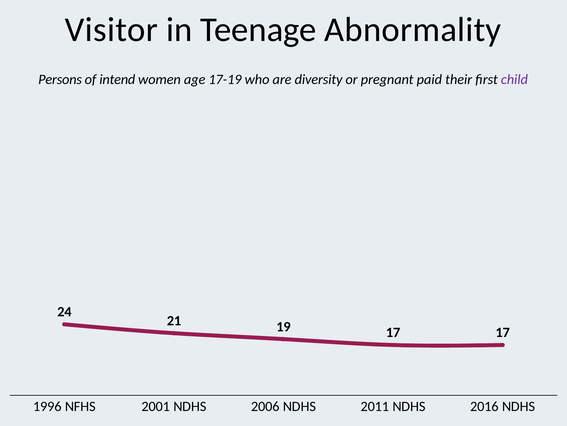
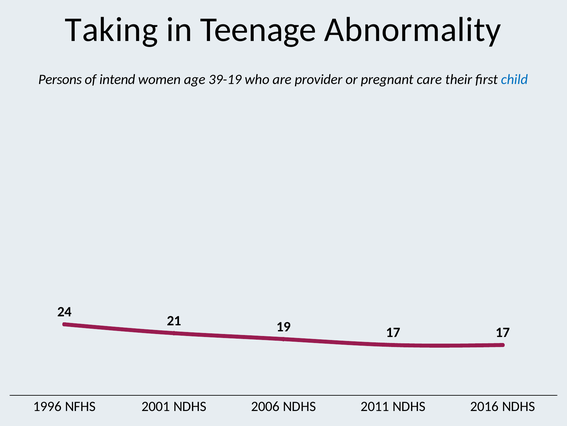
Visitor: Visitor -> Taking (111, 30)
17-19: 17-19 -> 39-19 (225, 79)
diversity: diversity -> provider (319, 79)
paid: paid -> care (429, 79)
child colour: purple -> blue (514, 79)
